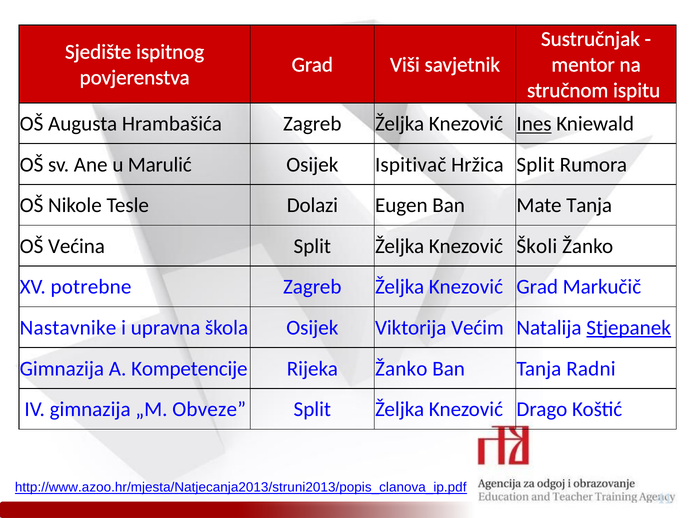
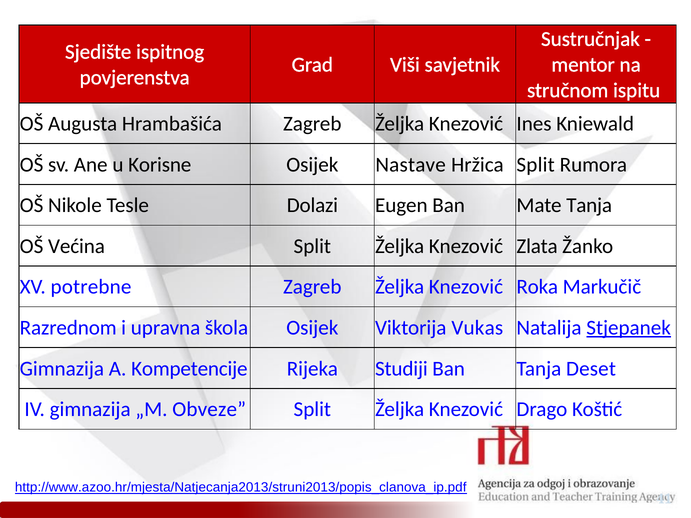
Ines underline: present -> none (534, 124)
Marulić: Marulić -> Korisne (160, 165)
Ispitivač: Ispitivač -> Nastave (411, 165)
Školi: Školi -> Zlata (537, 246)
Knezović Grad: Grad -> Roka (537, 287)
Nastavnike: Nastavnike -> Razrednom (68, 328)
Većim: Većim -> Vukas (477, 328)
Rijeka Žanko: Žanko -> Studiji (401, 369)
Radni: Radni -> Deset (591, 369)
